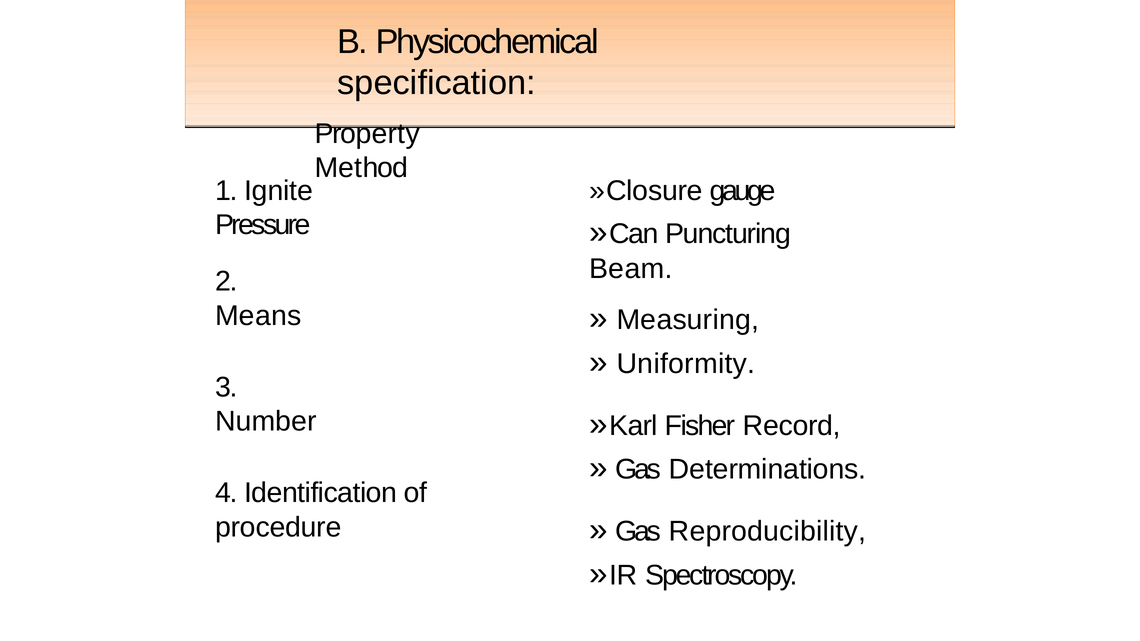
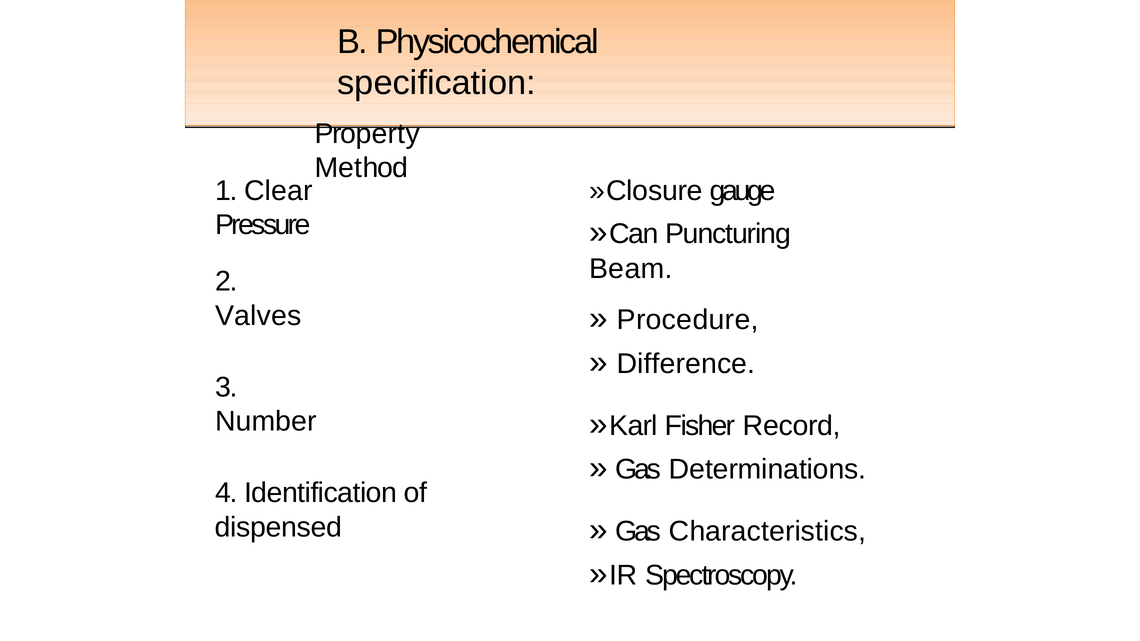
Ignite: Ignite -> Clear (278, 191)
Means: Means -> Valves (258, 316)
Measuring: Measuring -> Procedure (688, 320)
Uniformity: Uniformity -> Difference (686, 364)
procedure: procedure -> dispensed (278, 527)
Reproducibility: Reproducibility -> Characteristics (768, 532)
